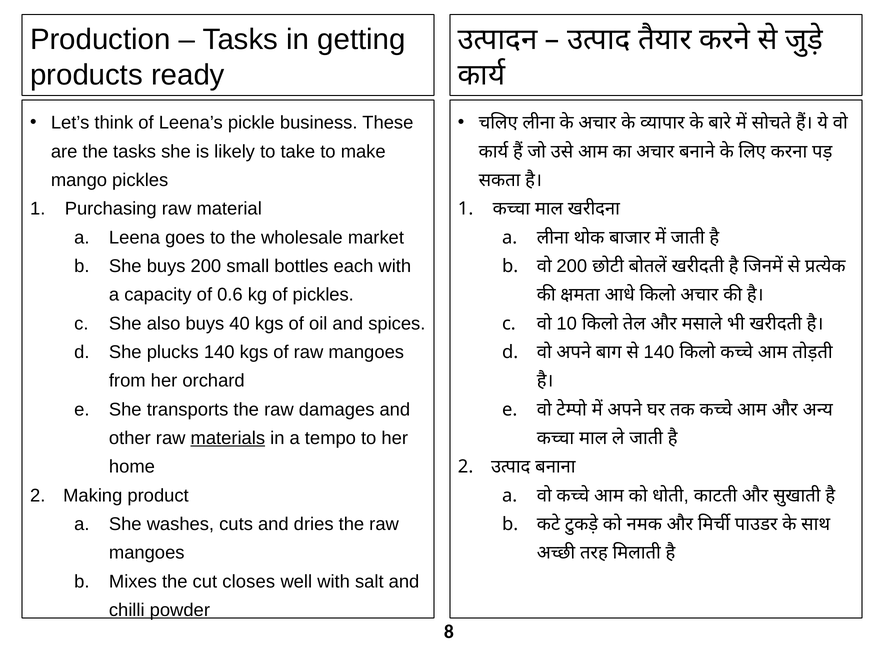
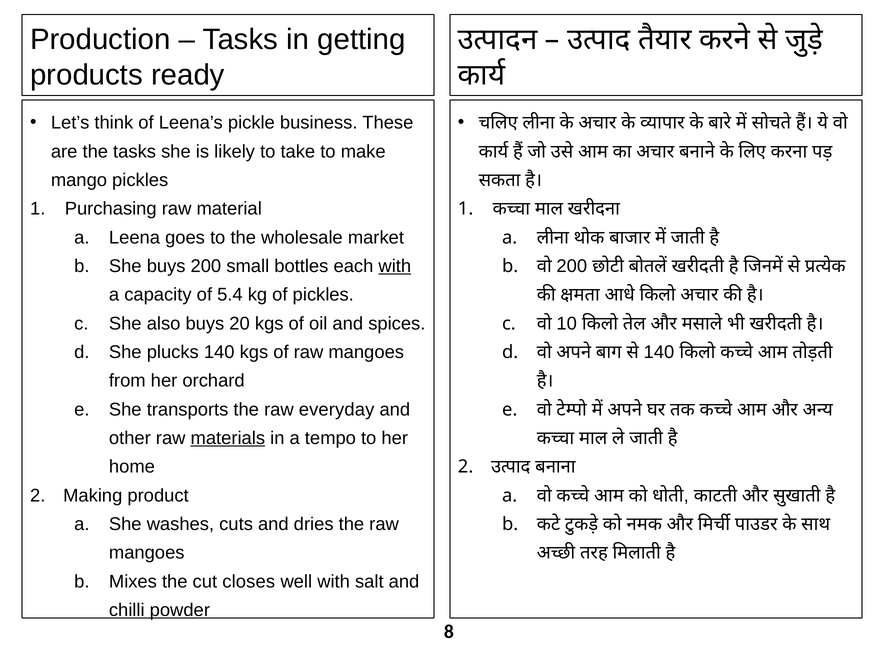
with underline: none -> present (395, 266)
0.6: 0.6 -> 5.4 (230, 295)
40: 40 -> 20 (240, 324)
damages: damages -> everyday (337, 410)
